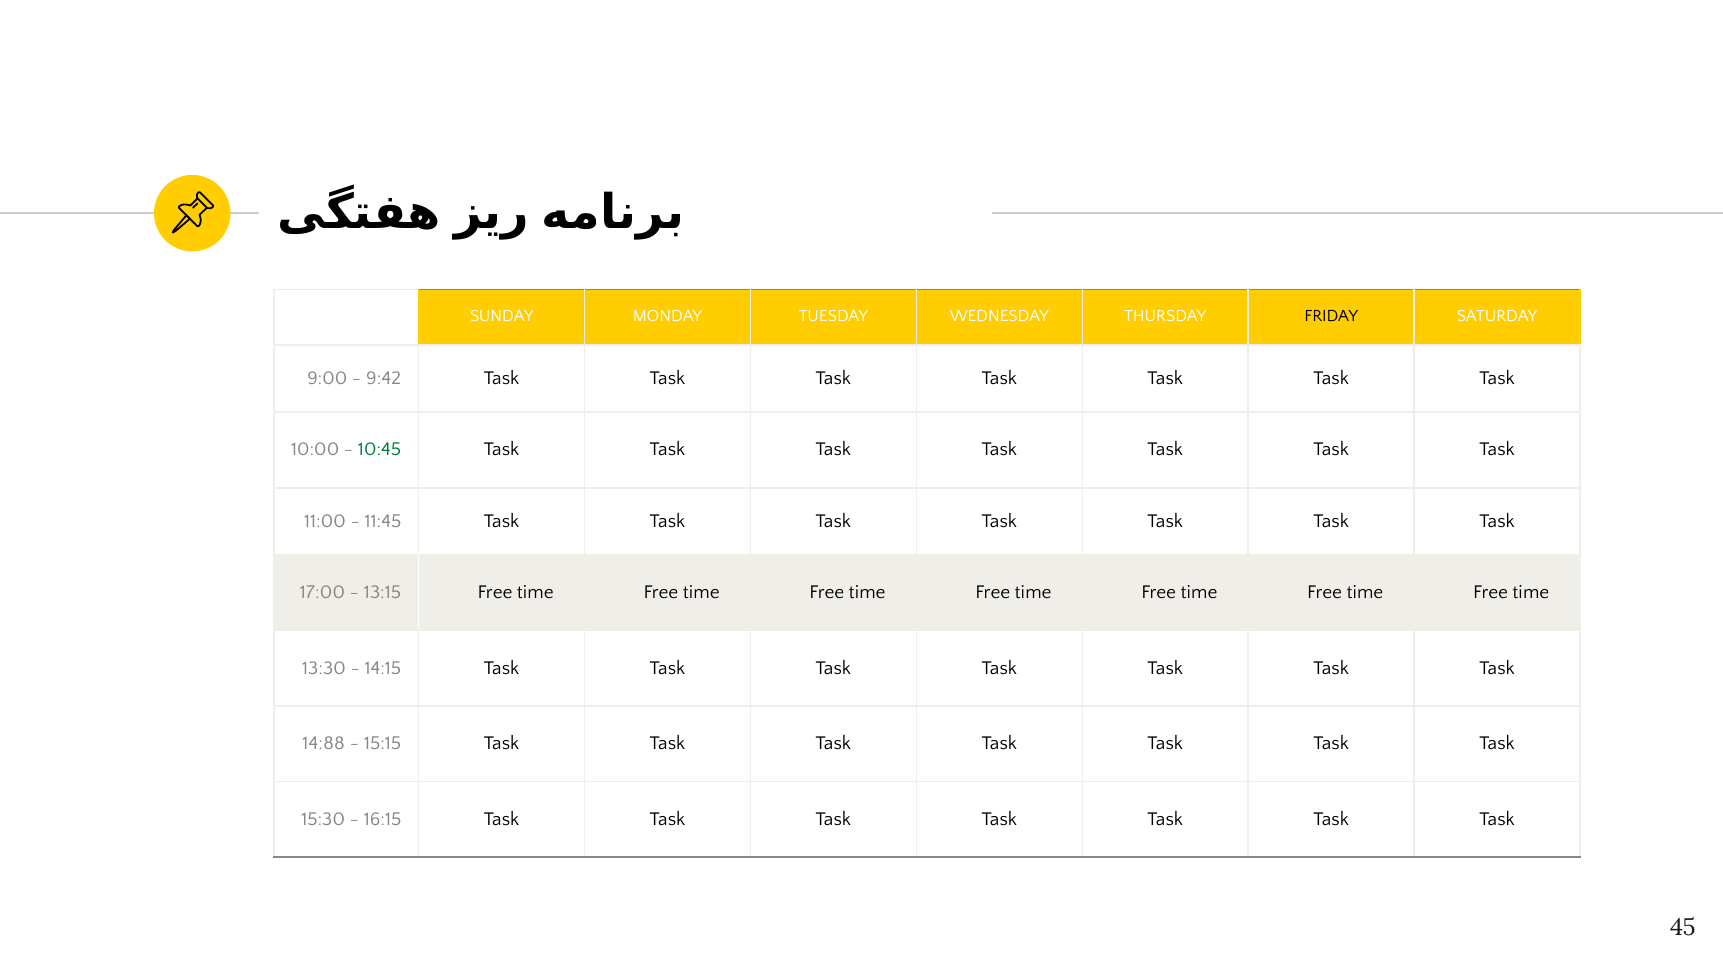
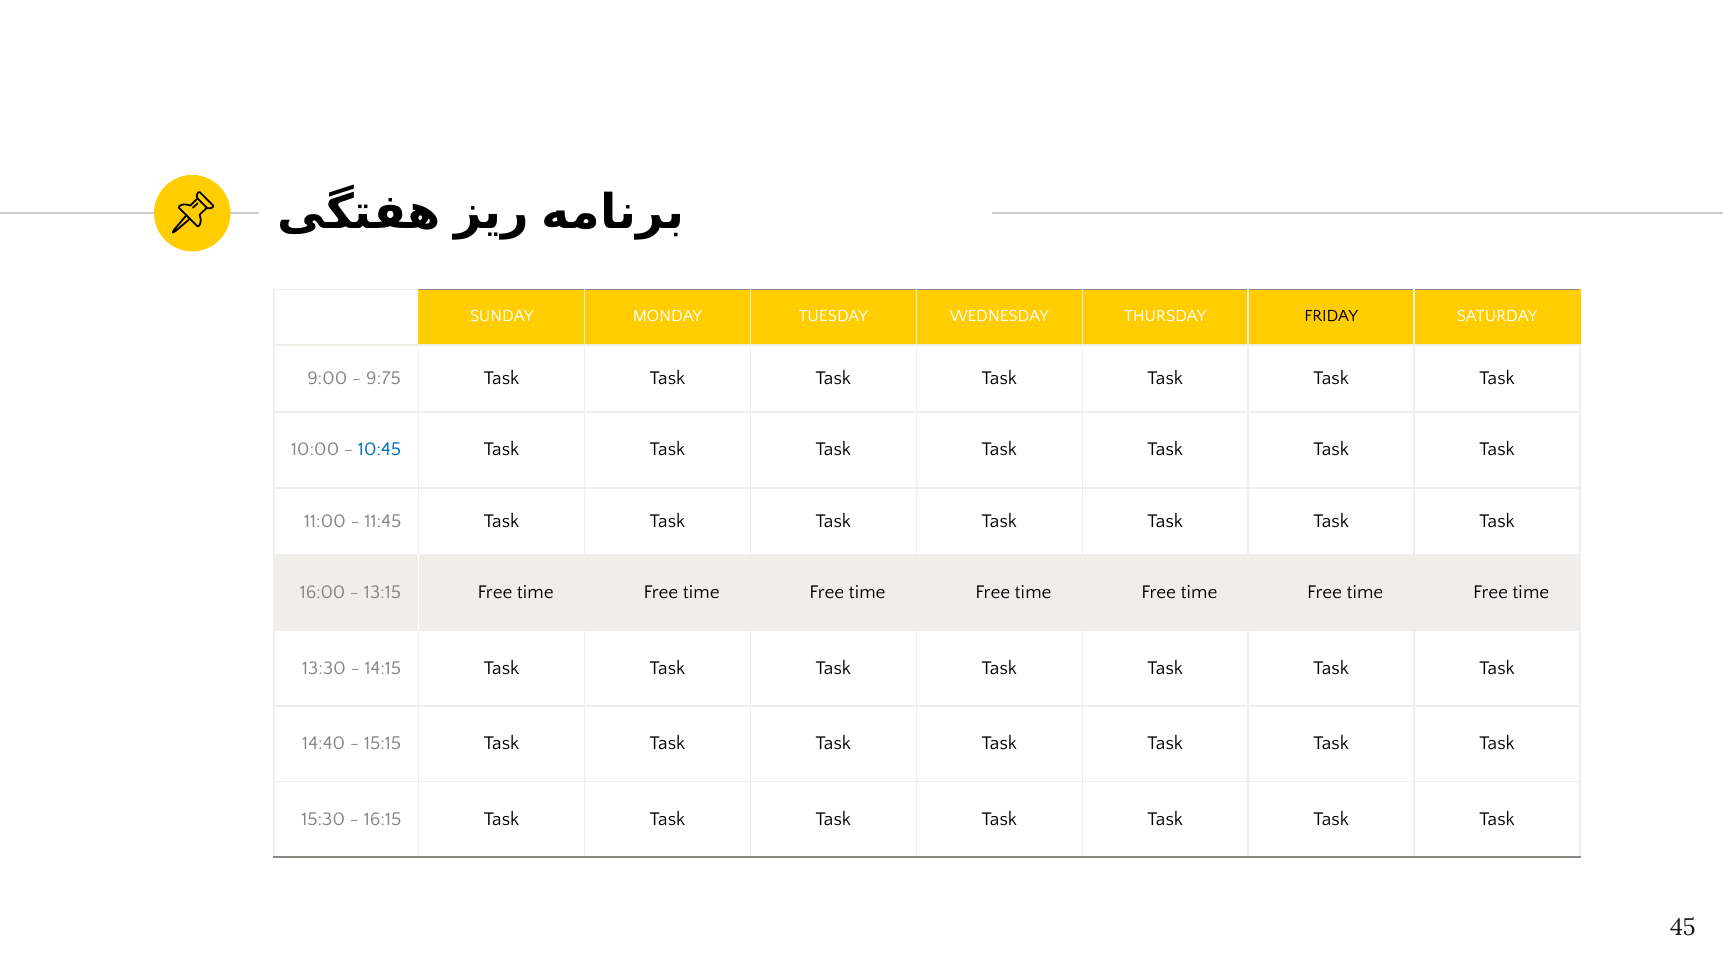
9:42: 9:42 -> 9:75 (384, 378)
10:45 colour: green -> blue (380, 449)
17:00: 17:00 -> 16:00 (323, 592)
14:88: 14:88 -> 14:40 (324, 743)
